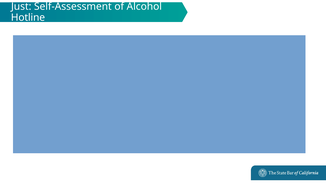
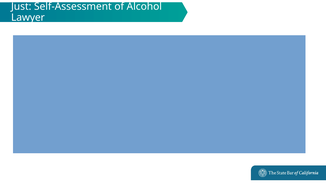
Hotline: Hotline -> Lawyer (28, 18)
